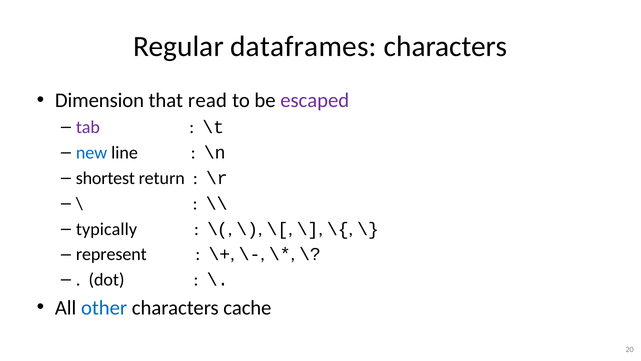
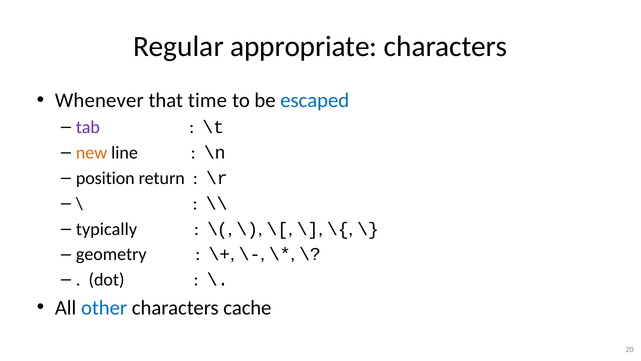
dataframes: dataframes -> appropriate (304, 47)
Dimension: Dimension -> Whenever (99, 100)
read: read -> time (207, 100)
escaped colour: purple -> blue (315, 100)
new colour: blue -> orange (92, 153)
shortest: shortest -> position (105, 178)
represent: represent -> geometry (111, 254)
